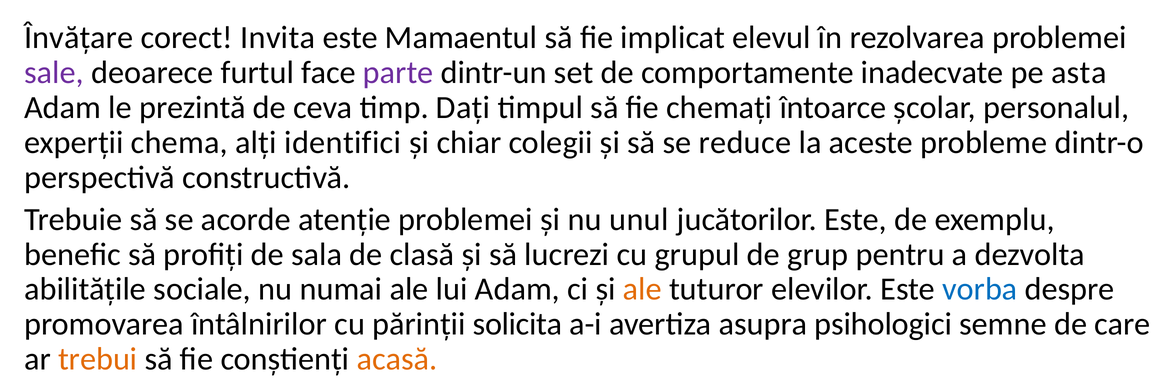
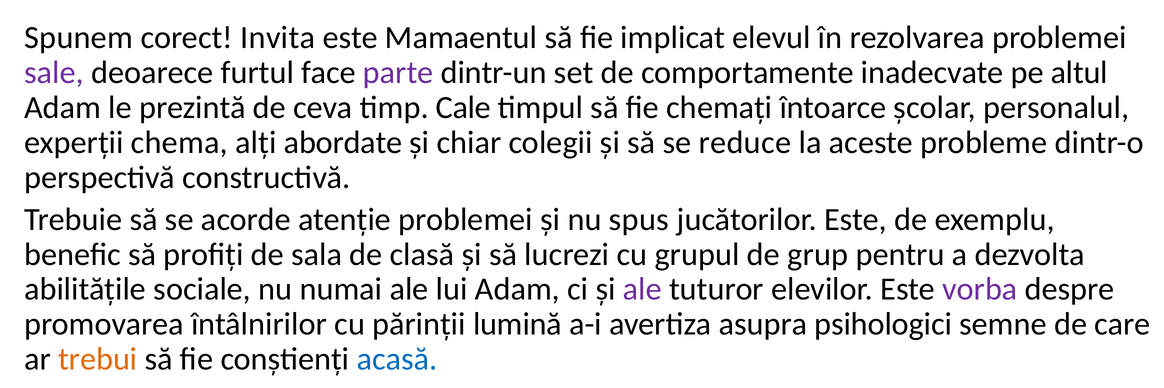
Învățare: Învățare -> Spunem (79, 38)
asta: asta -> altul (1079, 73)
Dați: Dați -> Cale (463, 108)
identifici: identifici -> abordate (343, 143)
unul: unul -> spus (639, 219)
ale colour: orange -> purple (642, 289)
vorba colour: blue -> purple (980, 289)
solicita: solicita -> lumină (518, 324)
acasă colour: orange -> blue (397, 359)
